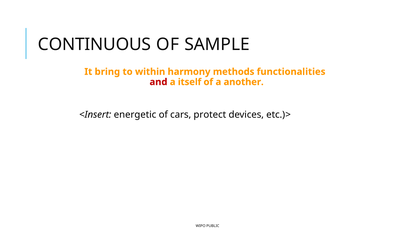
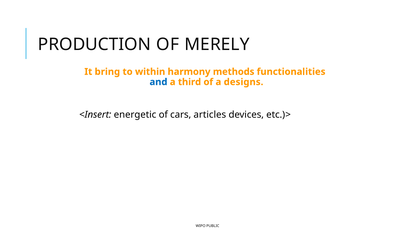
CONTINUOUS: CONTINUOUS -> PRODUCTION (94, 45)
SAMPLE: SAMPLE -> MERELY (217, 45)
and colour: red -> blue (158, 82)
itself: itself -> third (190, 82)
another: another -> designs (244, 82)
protect: protect -> articles (210, 115)
